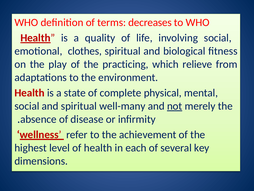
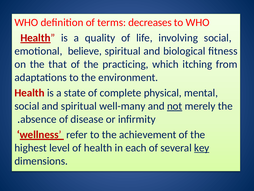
clothes: clothes -> believe (85, 51)
play: play -> that (58, 64)
relieve: relieve -> itching (197, 64)
key underline: none -> present (202, 147)
